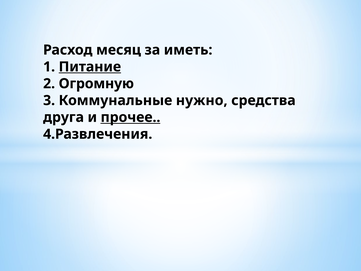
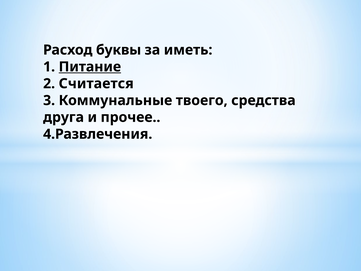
месяц: месяц -> буквы (119, 50)
Огромную: Огромную -> Считается (96, 84)
нужно: нужно -> твоего (202, 100)
прочее underline: present -> none (130, 117)
